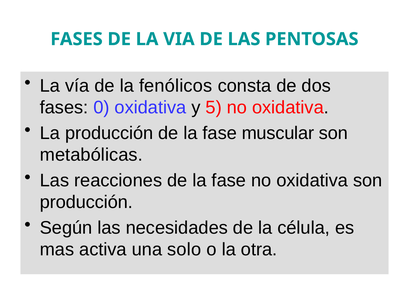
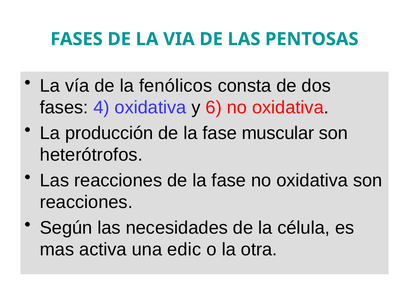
0: 0 -> 4 (101, 108)
5: 5 -> 6 (214, 108)
metabólicas: metabólicas -> heterótrofos (91, 155)
producción: producción -> reacciones (86, 202)
solo: solo -> edic (184, 249)
